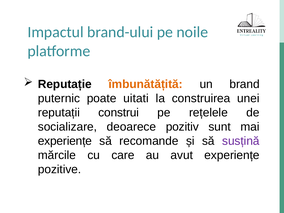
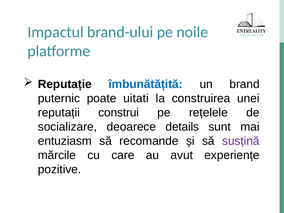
îmbunătățită colour: orange -> blue (146, 84)
pozitiv: pozitiv -> details (182, 127)
experiențe: experiențe -> entuziasm (65, 141)
